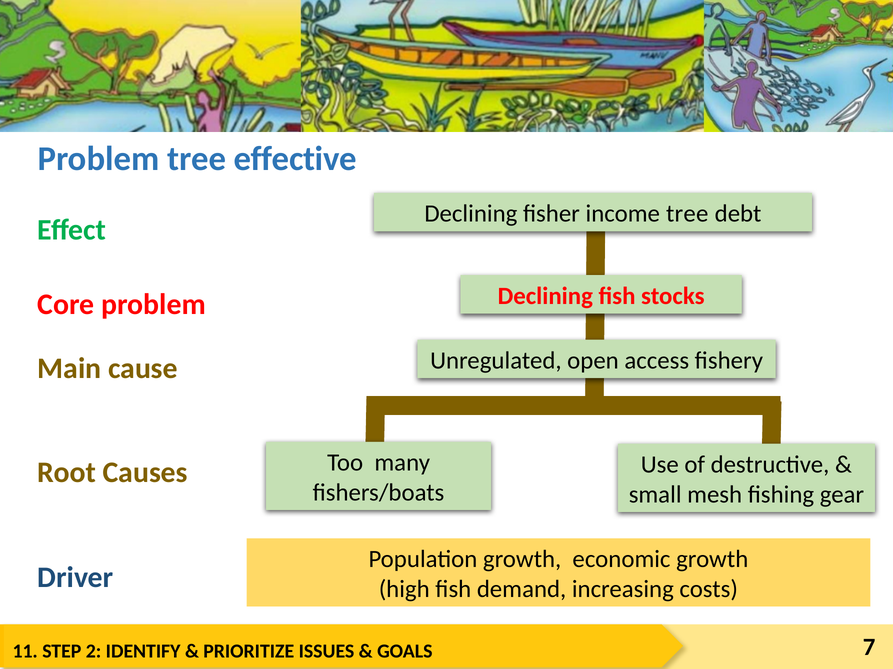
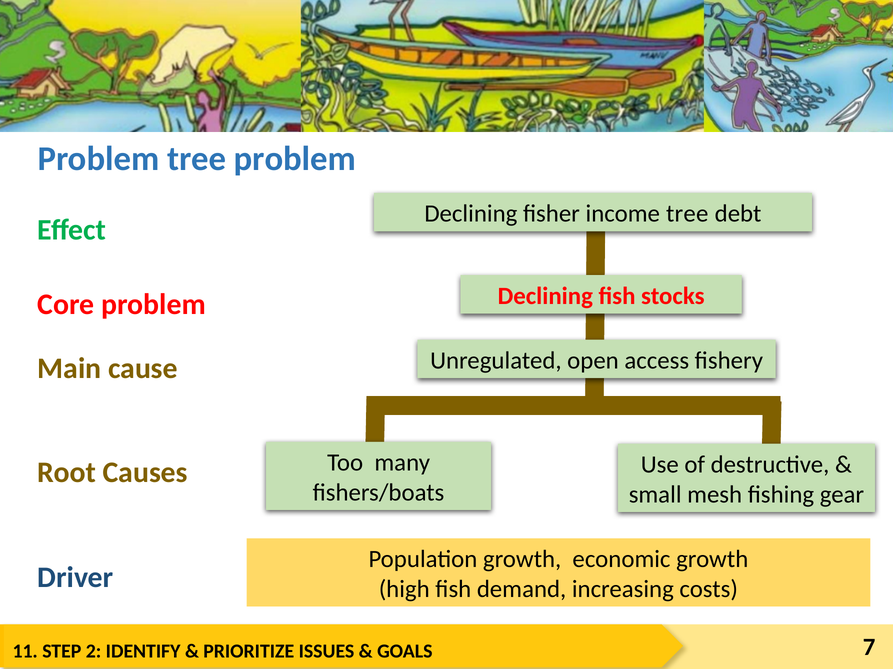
tree effective: effective -> problem (295, 159)
